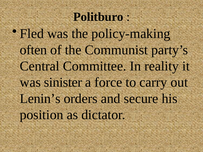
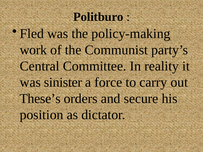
often: often -> work (33, 50)
Lenin’s: Lenin’s -> These’s (40, 99)
